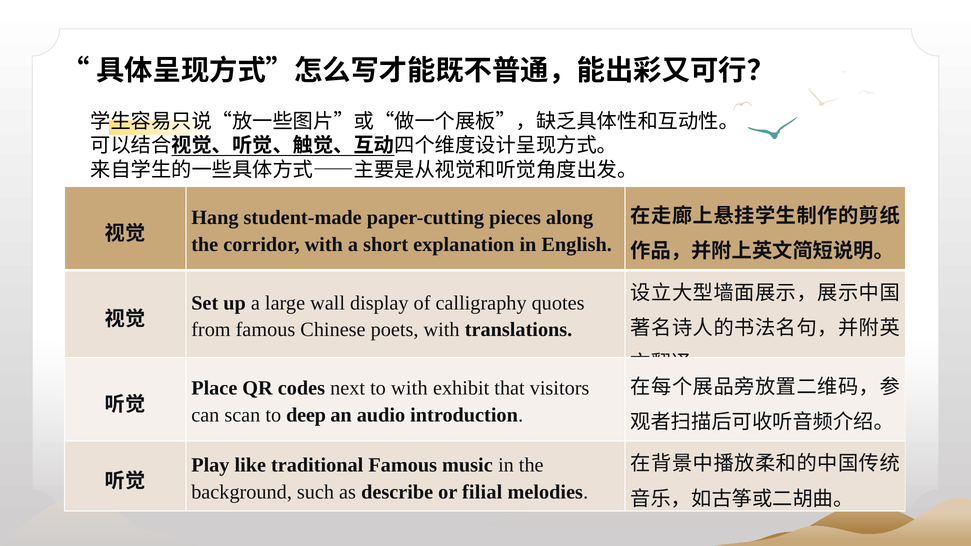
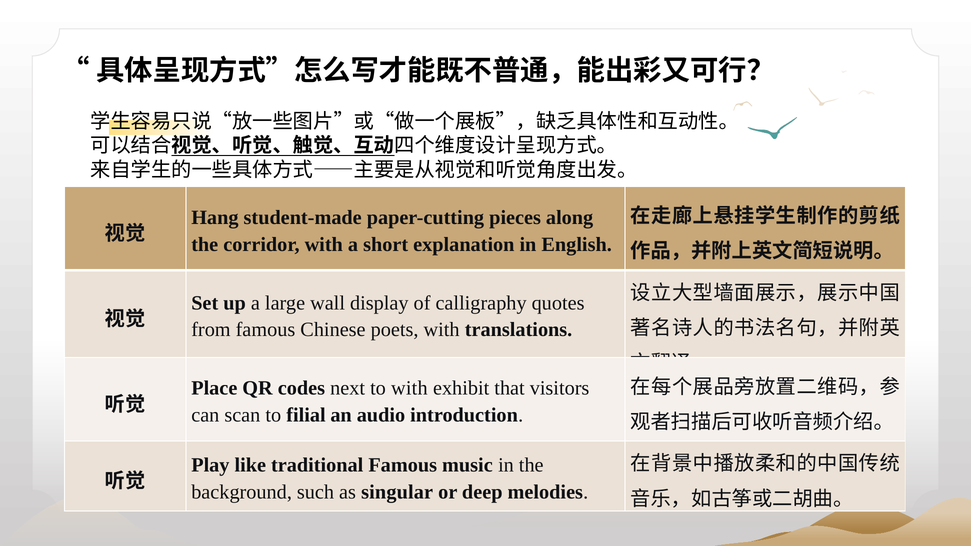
deep: deep -> filial (306, 415)
describe: describe -> singular (397, 492)
filial: filial -> deep (482, 492)
